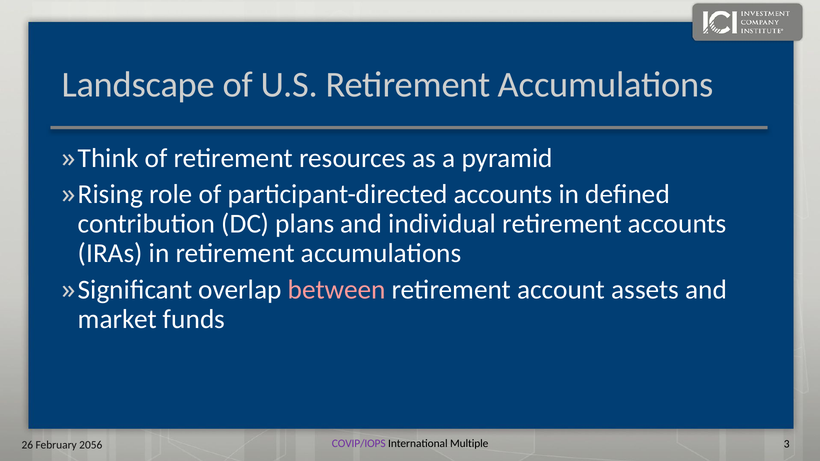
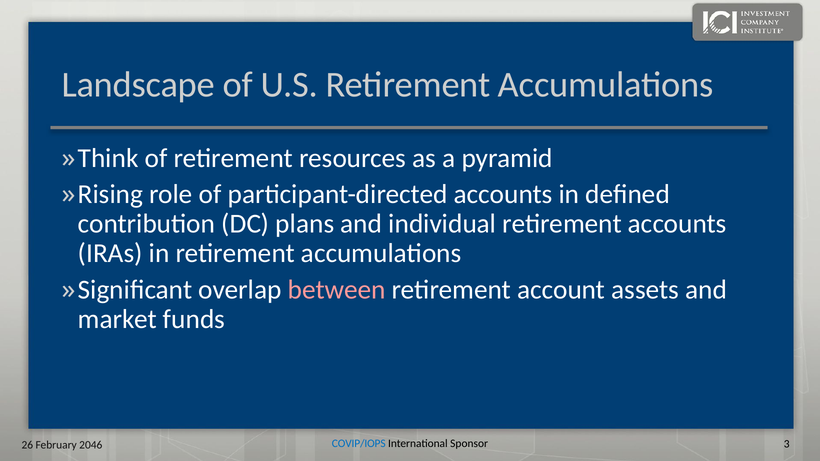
COVIP/IOPS colour: purple -> blue (359, 444)
Multiple: Multiple -> Sponsor (469, 444)
2056: 2056 -> 2046 (91, 445)
